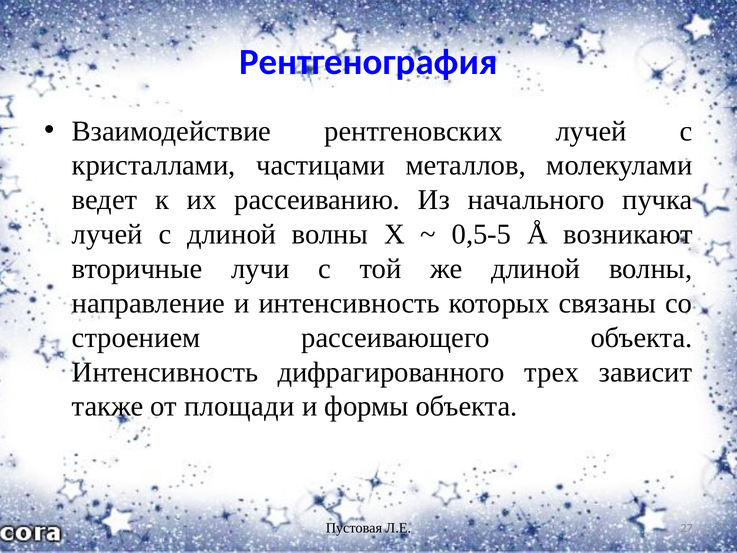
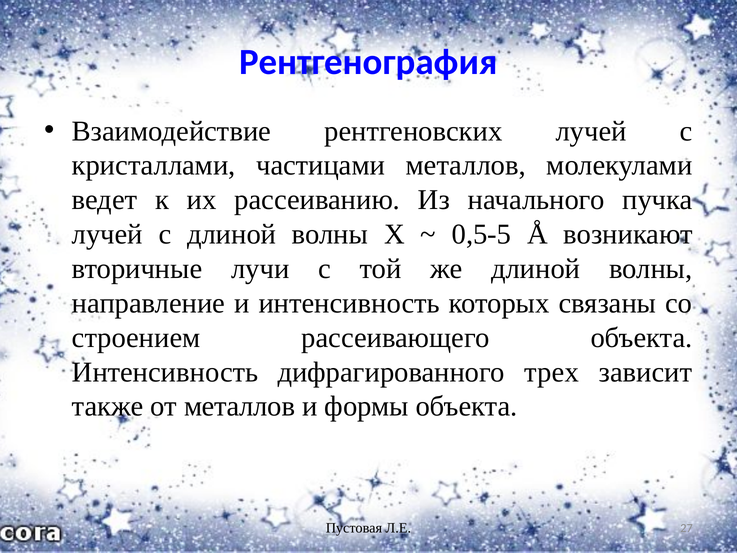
от площади: площади -> металлов (240, 406)
